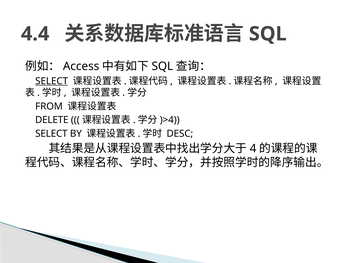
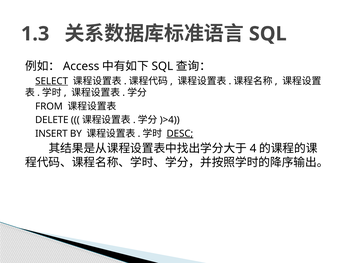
4.4: 4.4 -> 1.3 (35, 34)
SELECT: SELECT -> INSERT (51, 133)
DESC underline: none -> present (180, 133)
